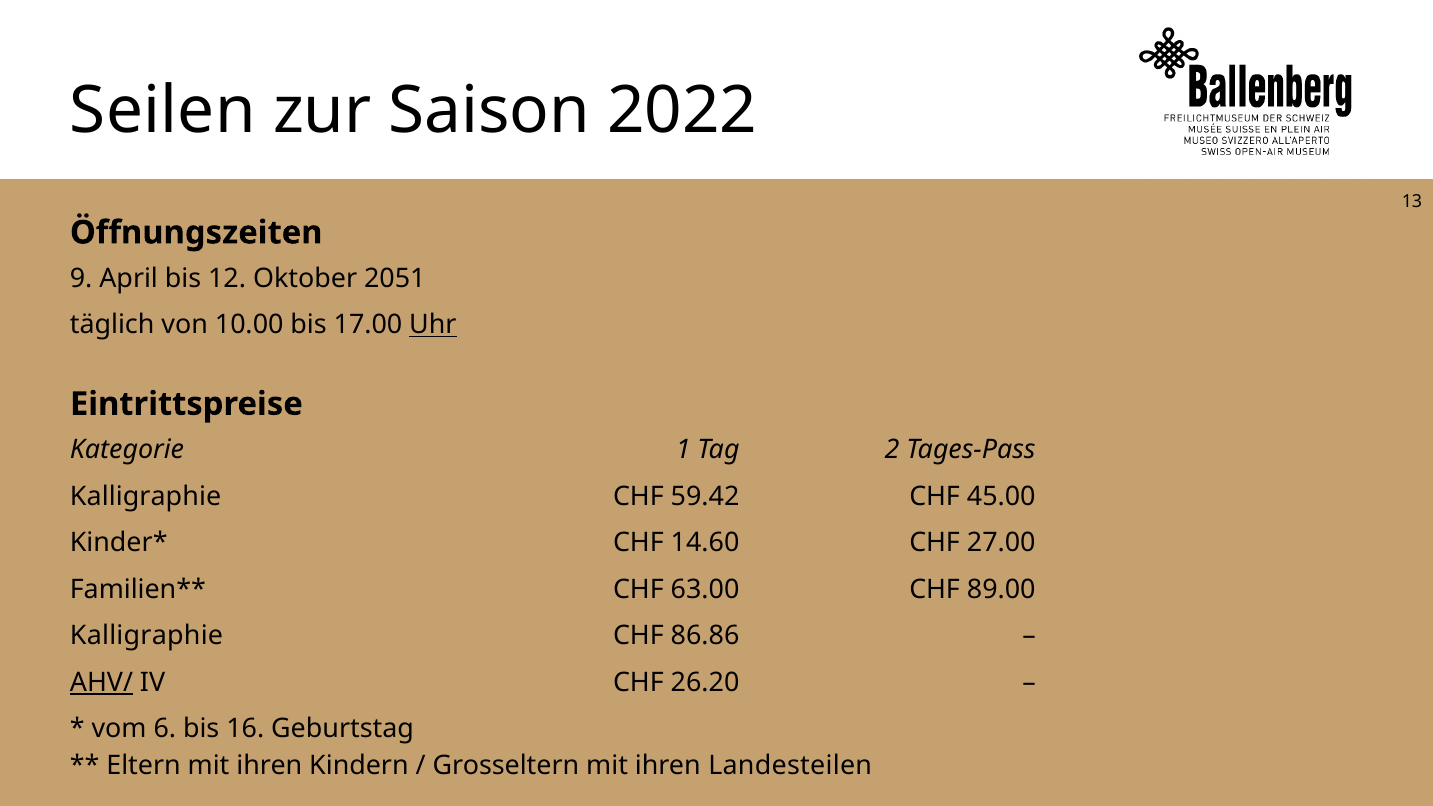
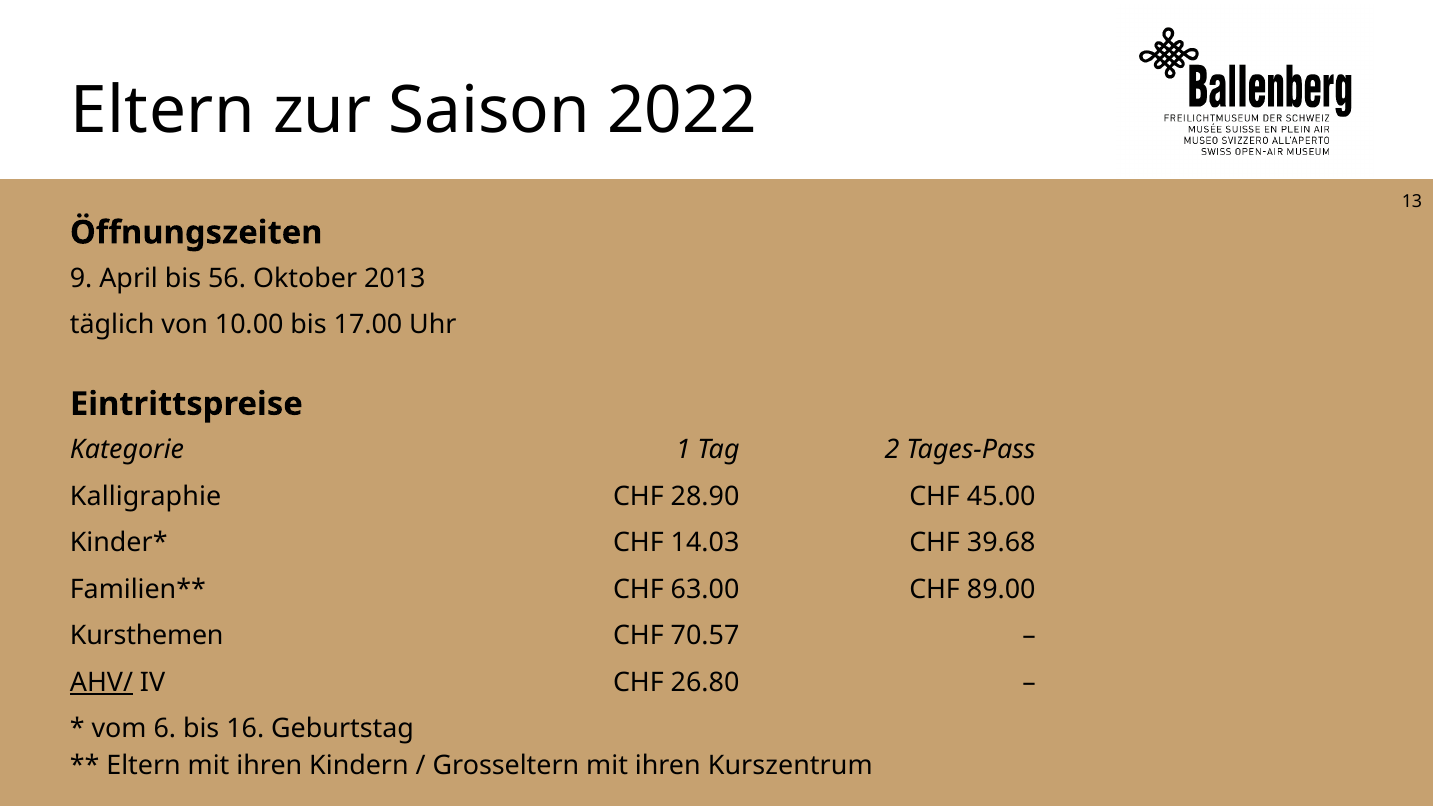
Seilen: Seilen -> Eltern (163, 111)
12: 12 -> 56 (227, 278)
2051: 2051 -> 2013 (395, 278)
Uhr underline: present -> none (433, 325)
59.42: 59.42 -> 28.90 (705, 496)
14.60: 14.60 -> 14.03 (705, 543)
27.00: 27.00 -> 39.68 (1001, 543)
Kalligraphie: Kalligraphie -> Kursthemen (147, 636)
86.86: 86.86 -> 70.57 (705, 636)
26.20: 26.20 -> 26.80 (705, 682)
Landesteilen: Landesteilen -> Kurszentrum (790, 765)
